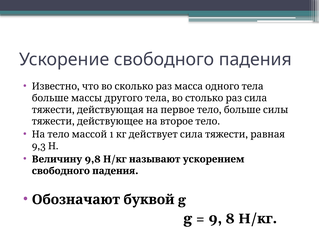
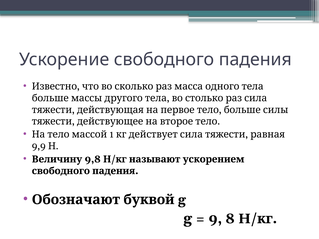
9,3: 9,3 -> 9,9 (39, 146)
